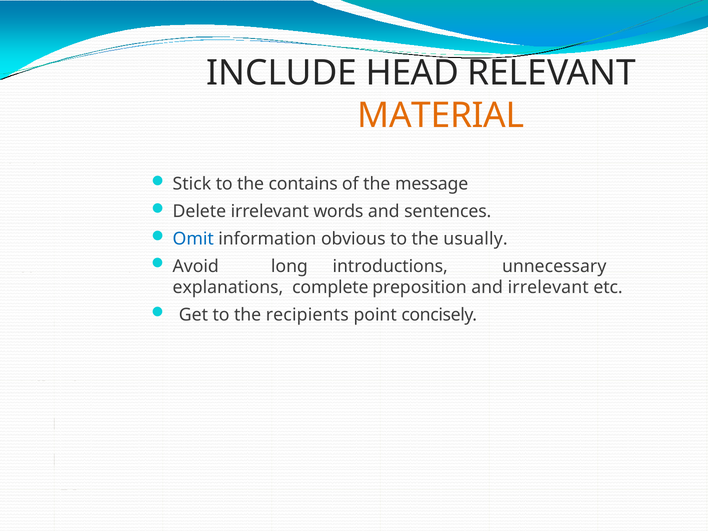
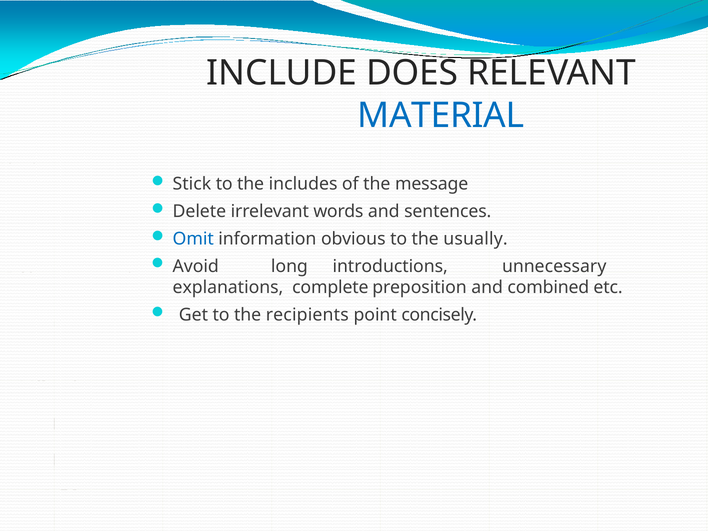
HEAD: HEAD -> DOES (412, 73)
MATERIAL colour: orange -> blue (441, 116)
contains: contains -> includes (303, 184)
and irrelevant: irrelevant -> combined (548, 288)
